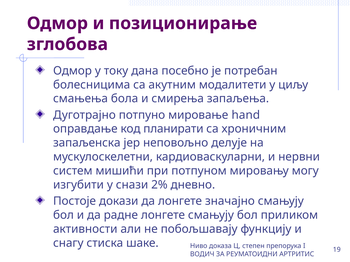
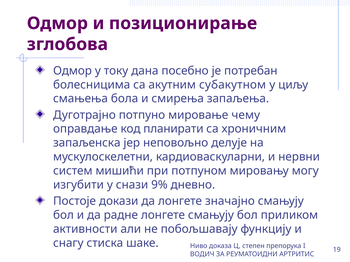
модалитети: модалитети -> субакутном (233, 85)
hand: hand -> чему (246, 115)
2%: 2% -> 9% (159, 185)
